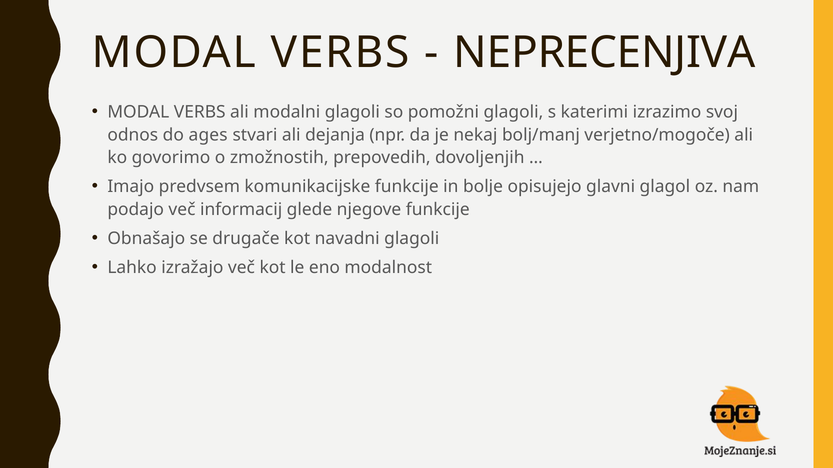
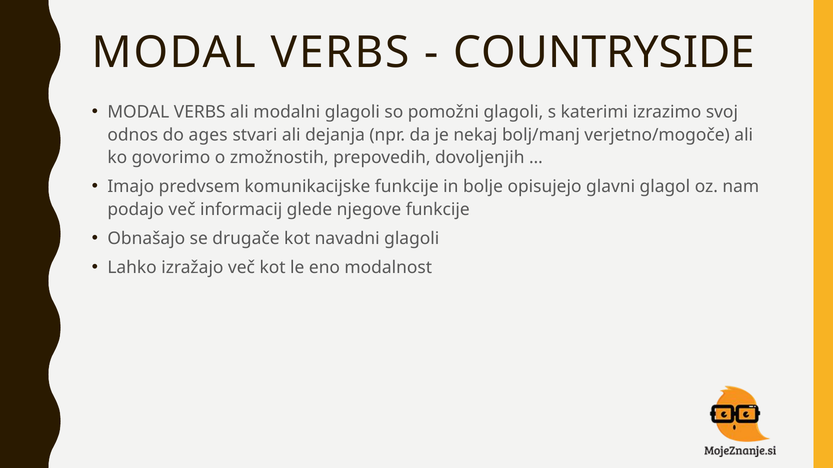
NEPRECENJIVA: NEPRECENJIVA -> COUNTRYSIDE (604, 53)
